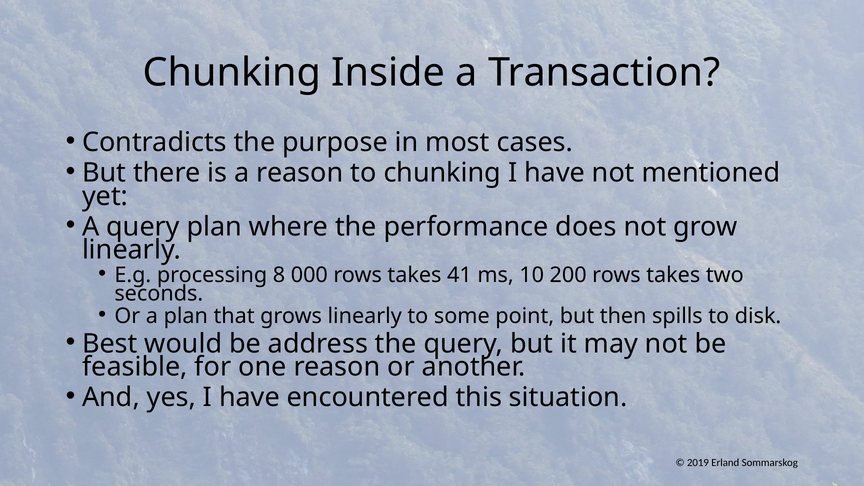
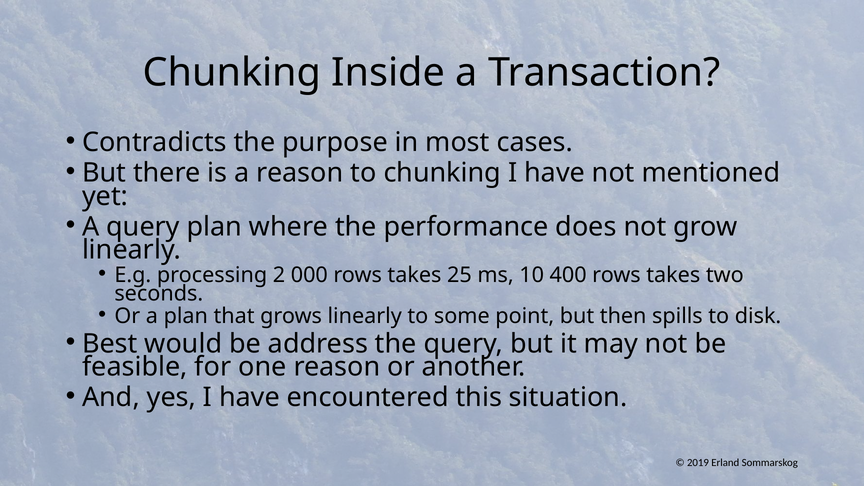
8: 8 -> 2 (279, 275)
41: 41 -> 25 (459, 275)
200: 200 -> 400 (568, 275)
